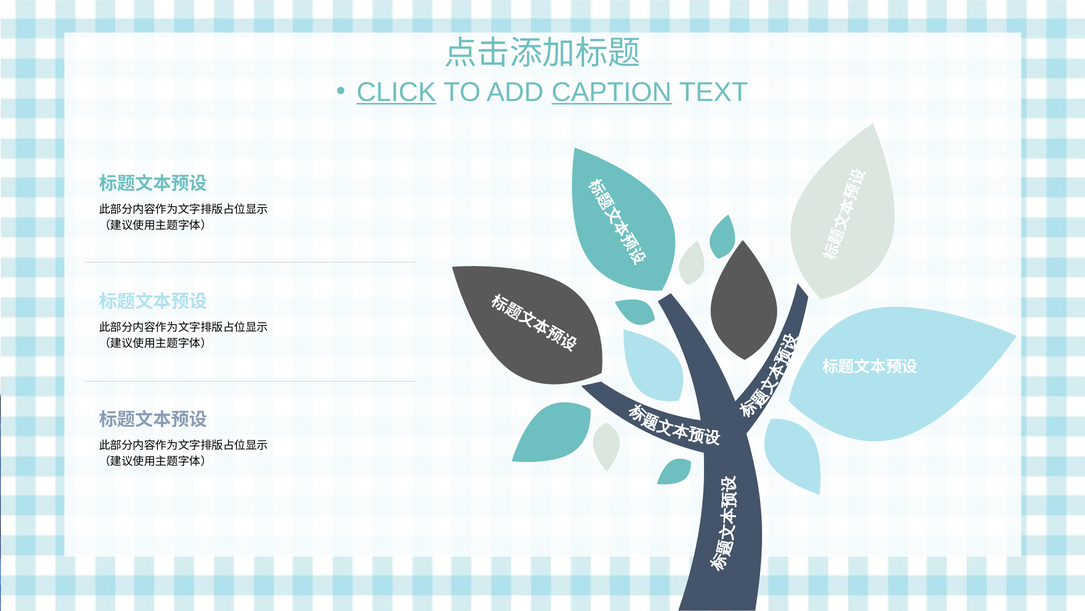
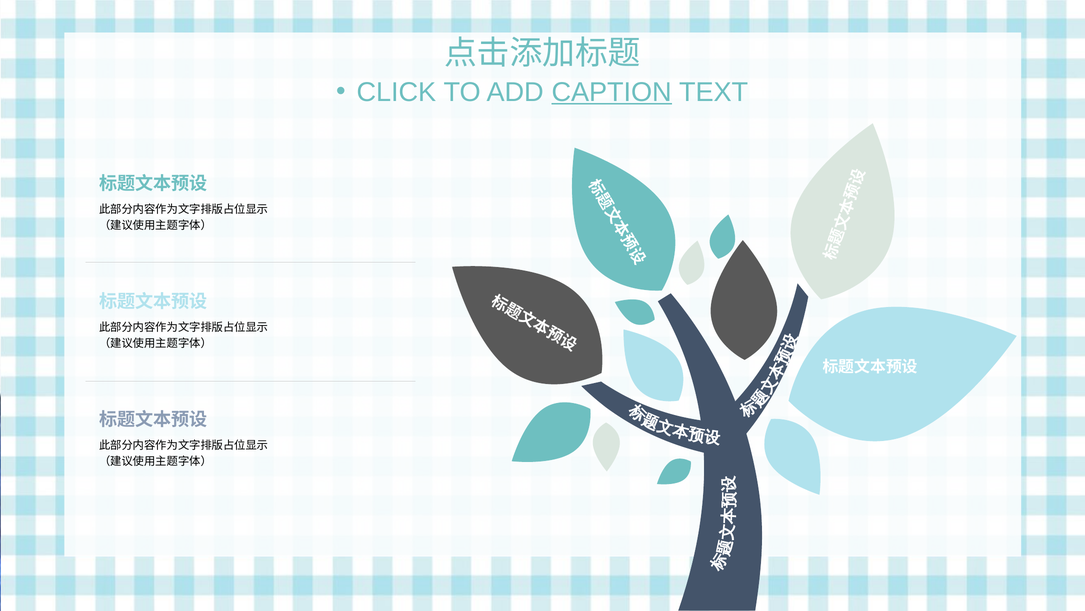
CLICK underline: present -> none (397, 92)
